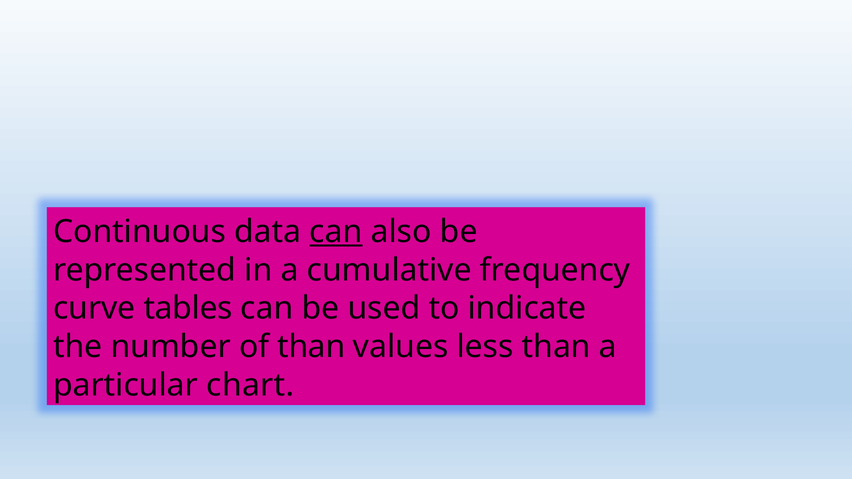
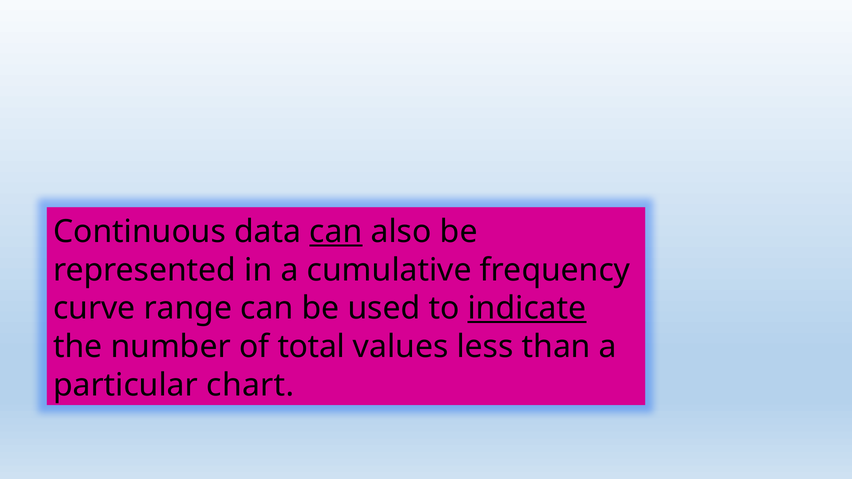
tables: tables -> range (188, 309)
indicate underline: none -> present (527, 309)
of than: than -> total (311, 347)
